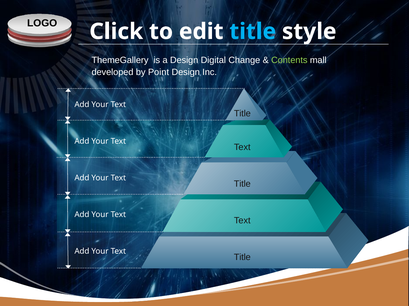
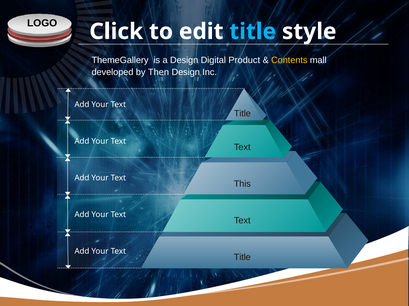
Change: Change -> Product (244, 60)
Contents colour: light green -> yellow (289, 60)
Point: Point -> Then (159, 72)
Title: Title -> This (242, 184)
